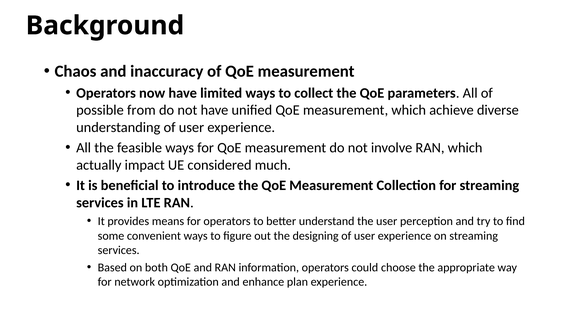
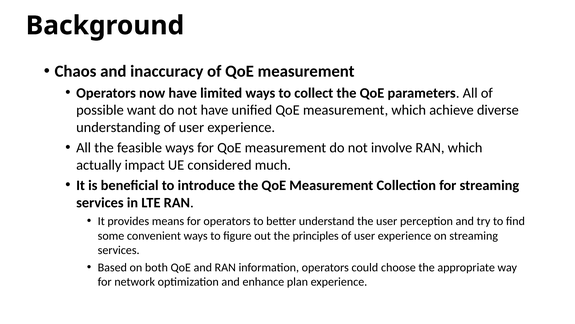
from: from -> want (141, 110)
designing: designing -> principles (316, 235)
